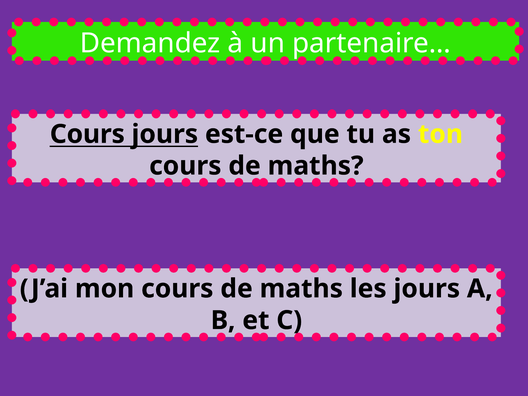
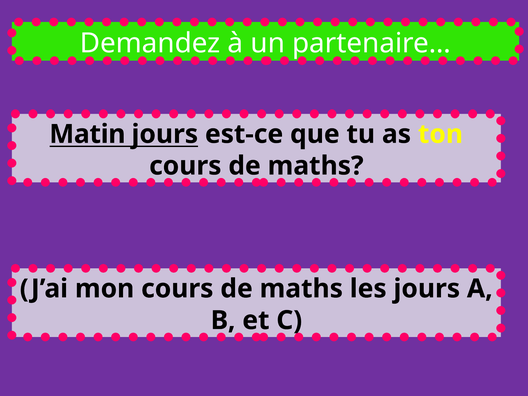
Cours: Cours -> Matin (87, 134)
